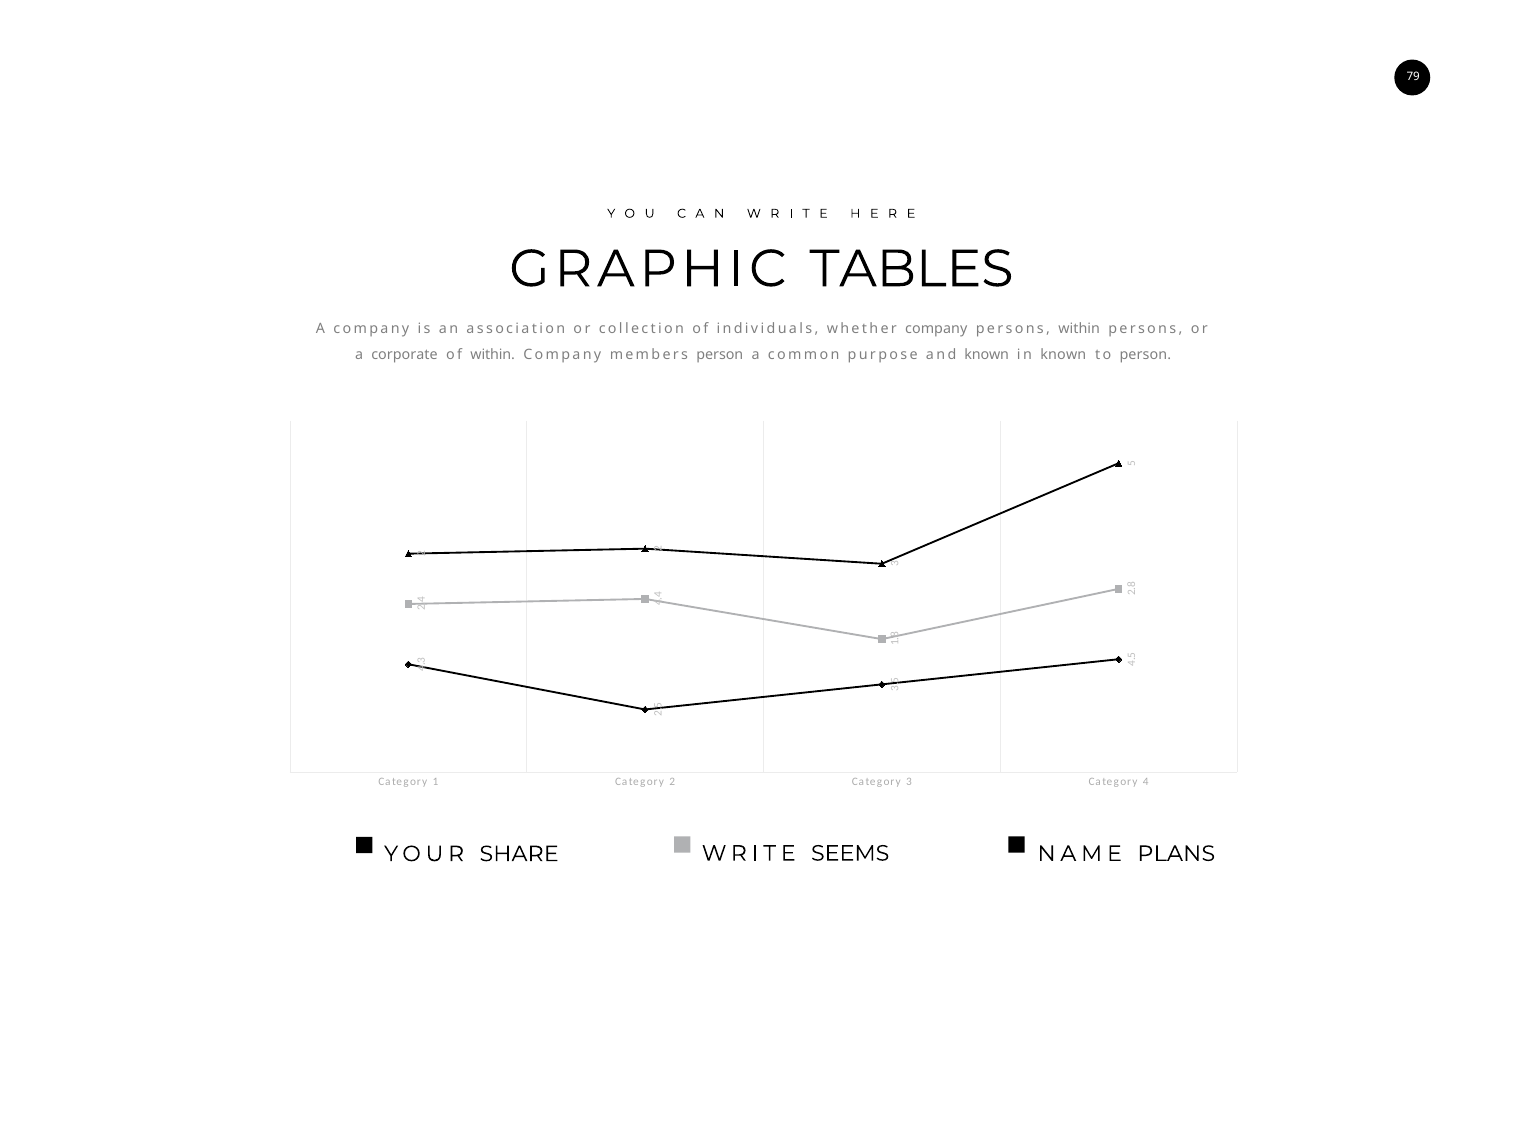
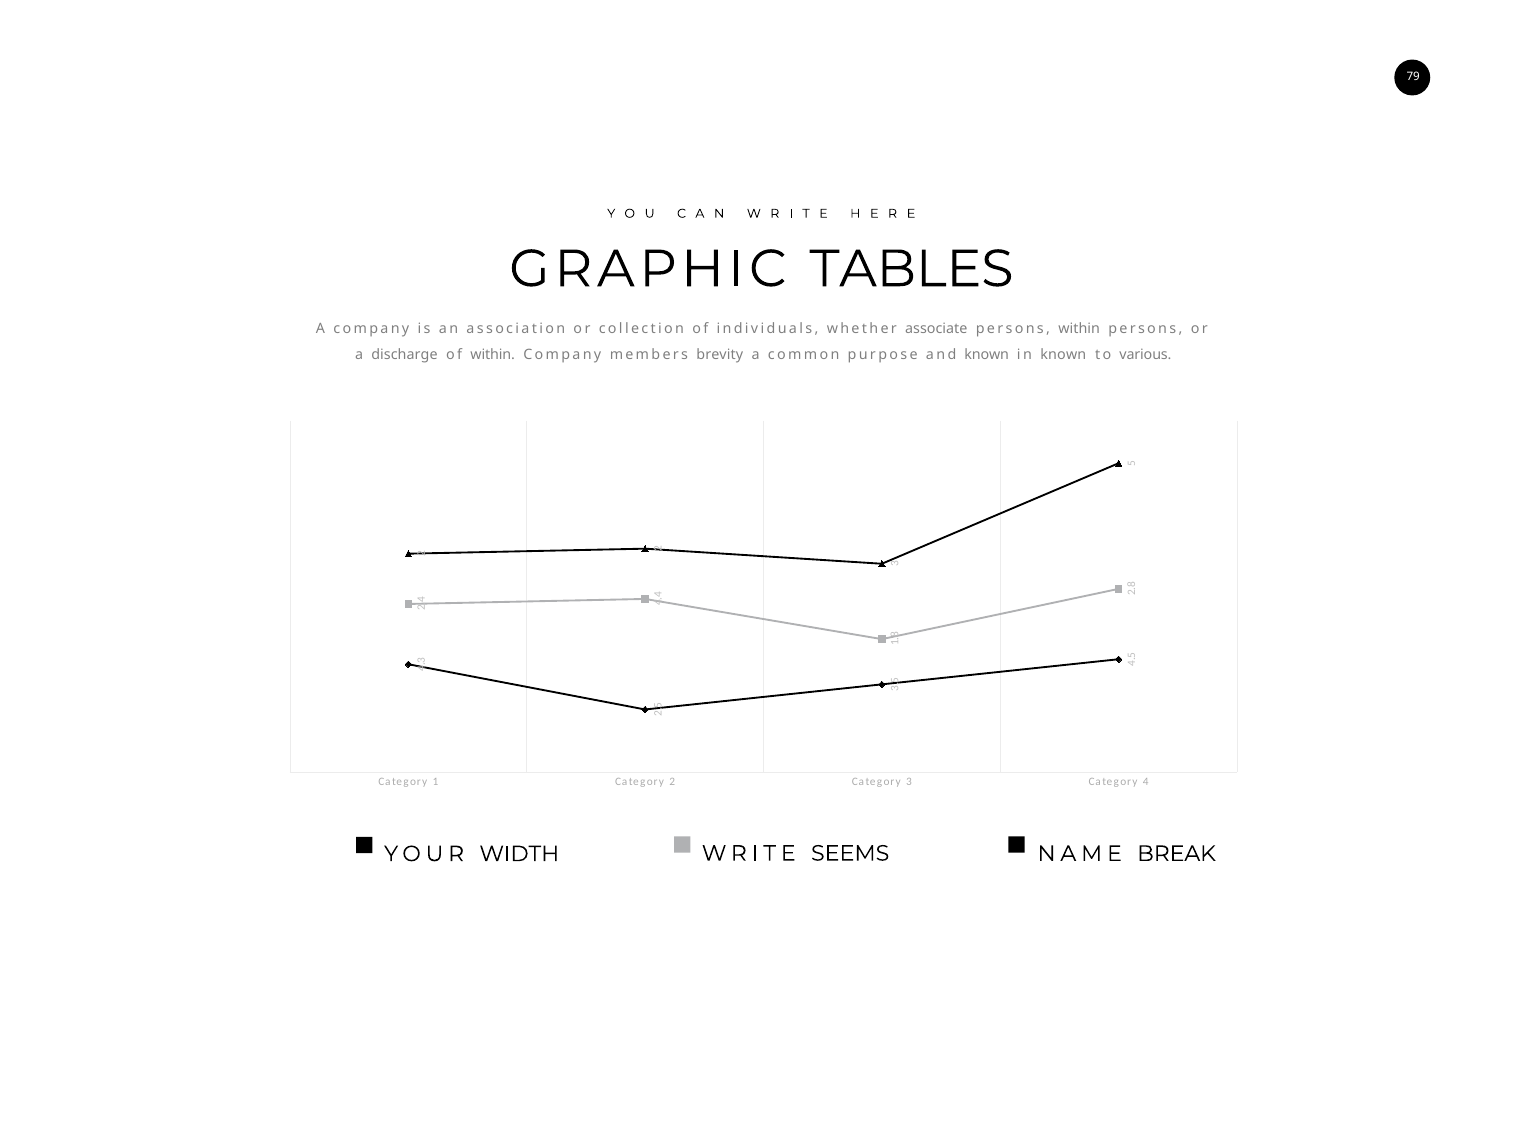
whether company: company -> associate (936, 329)
corporate: corporate -> discharge (404, 355)
members person: person -> brevity (720, 355)
to person: person -> various (1145, 355)
SHARE: SHARE -> WIDTH (519, 854)
PLANS: PLANS -> BREAK (1177, 854)
